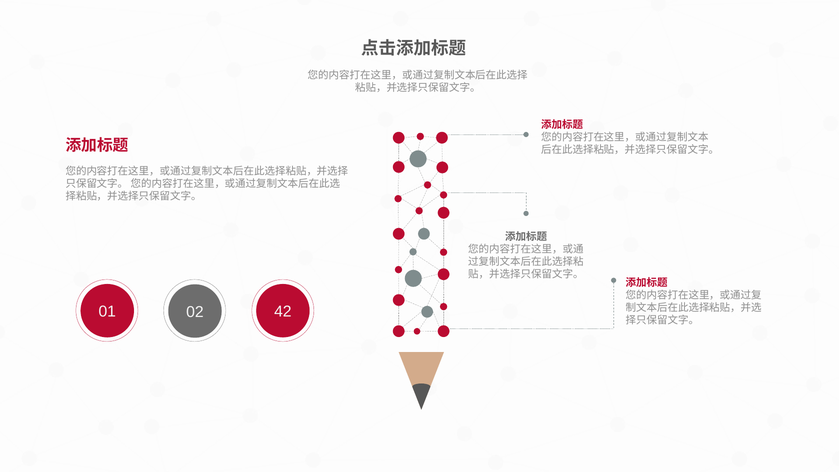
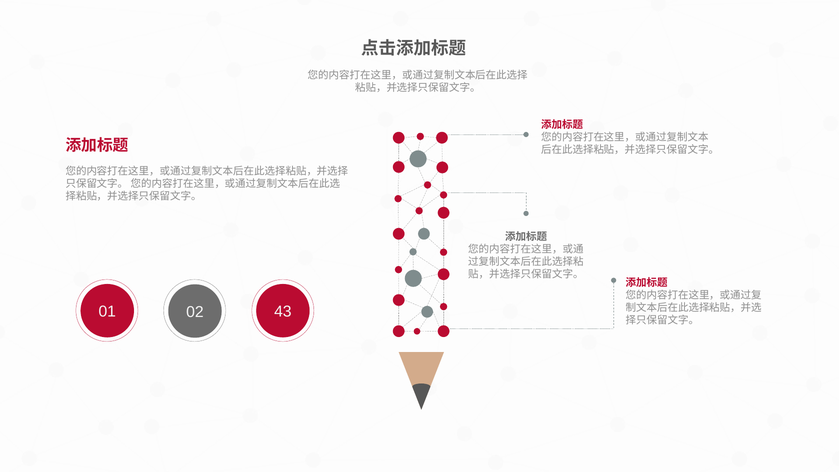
42: 42 -> 43 (283, 312)
